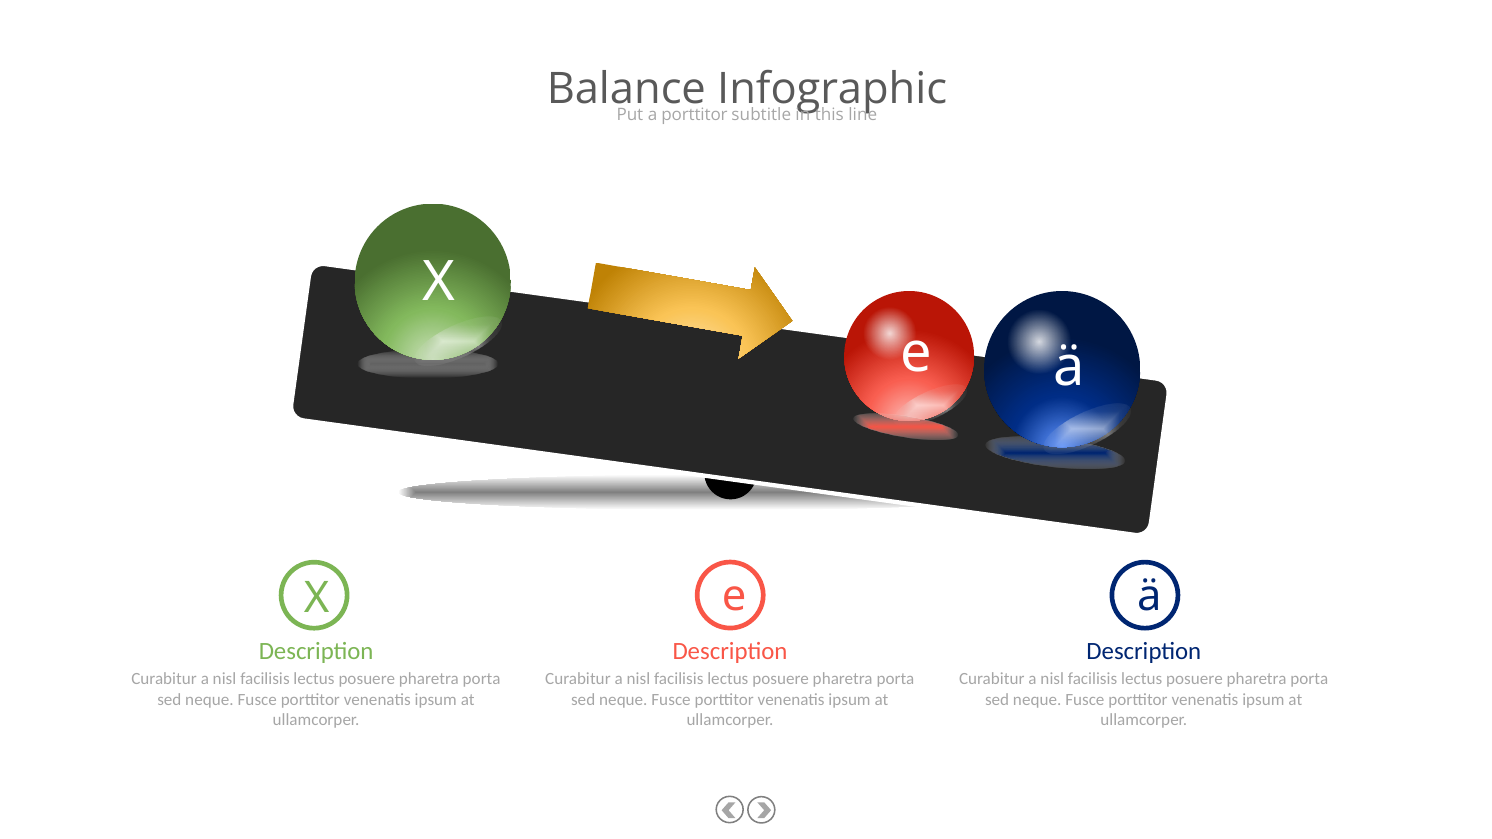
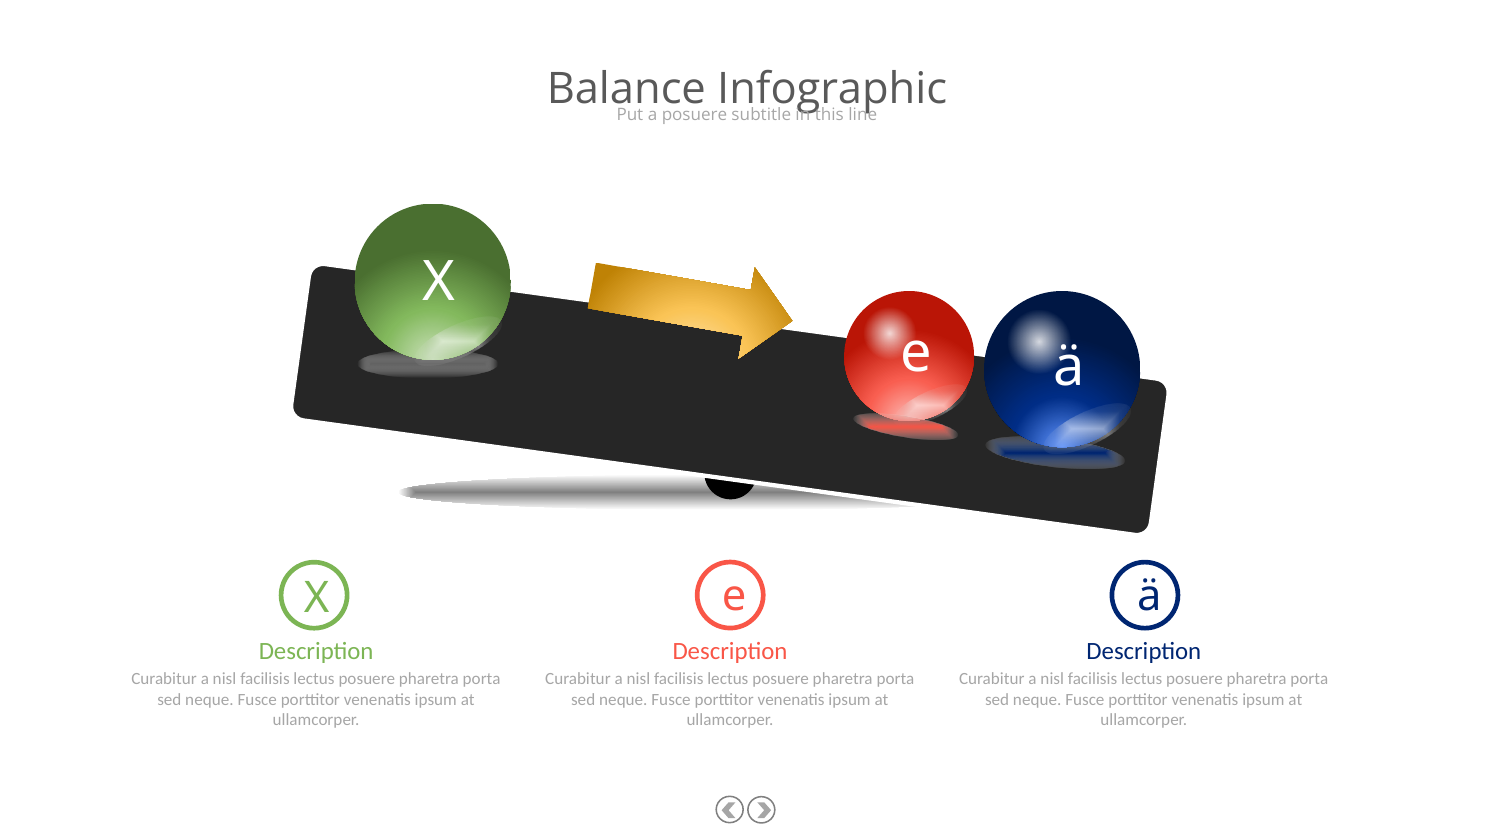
porttitor: porttitor -> posuere (694, 115)
